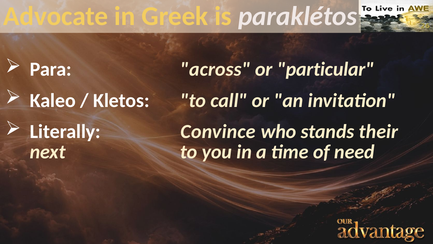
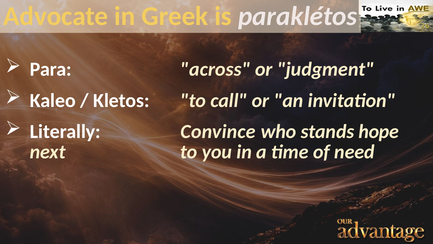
particular: particular -> judgment (326, 69)
their: their -> hope (379, 131)
